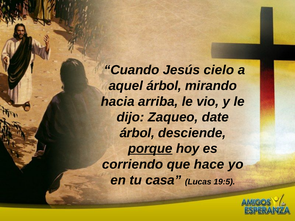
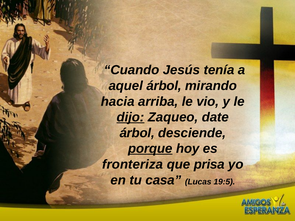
cielo: cielo -> tenía (219, 70)
dijo underline: none -> present (131, 117)
corriendo: corriendo -> fronteriza (133, 165)
hace: hace -> prisa (209, 165)
